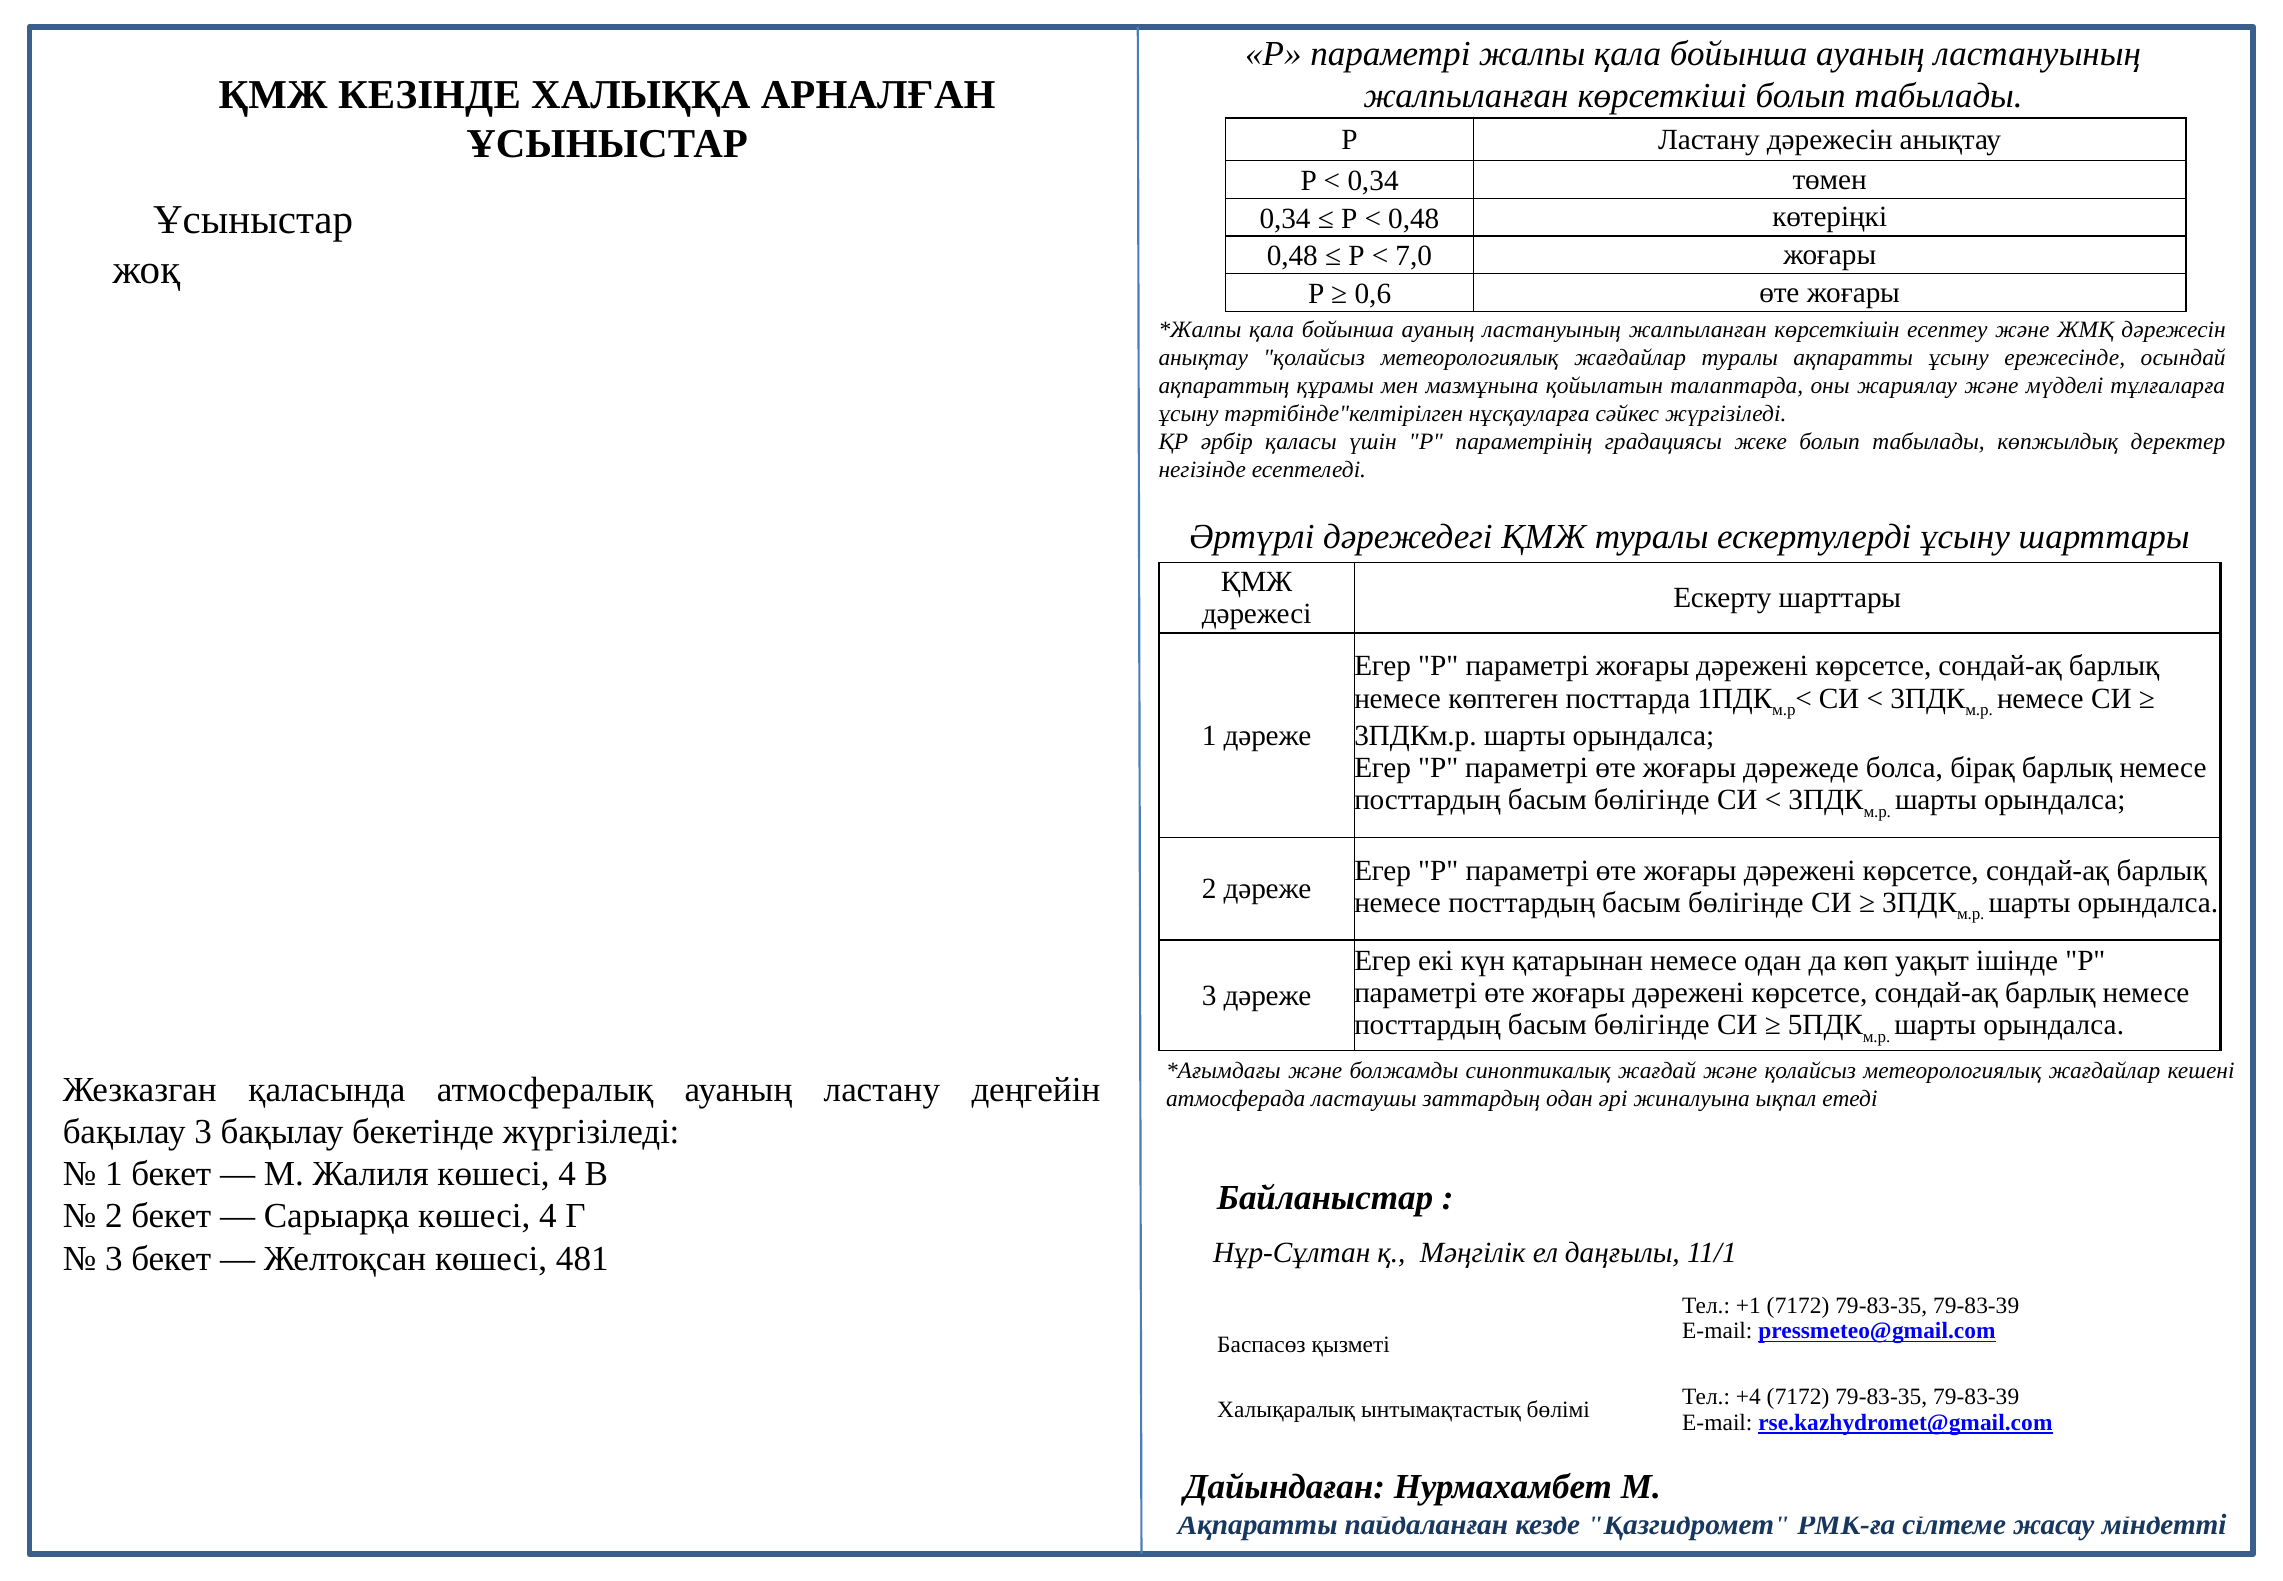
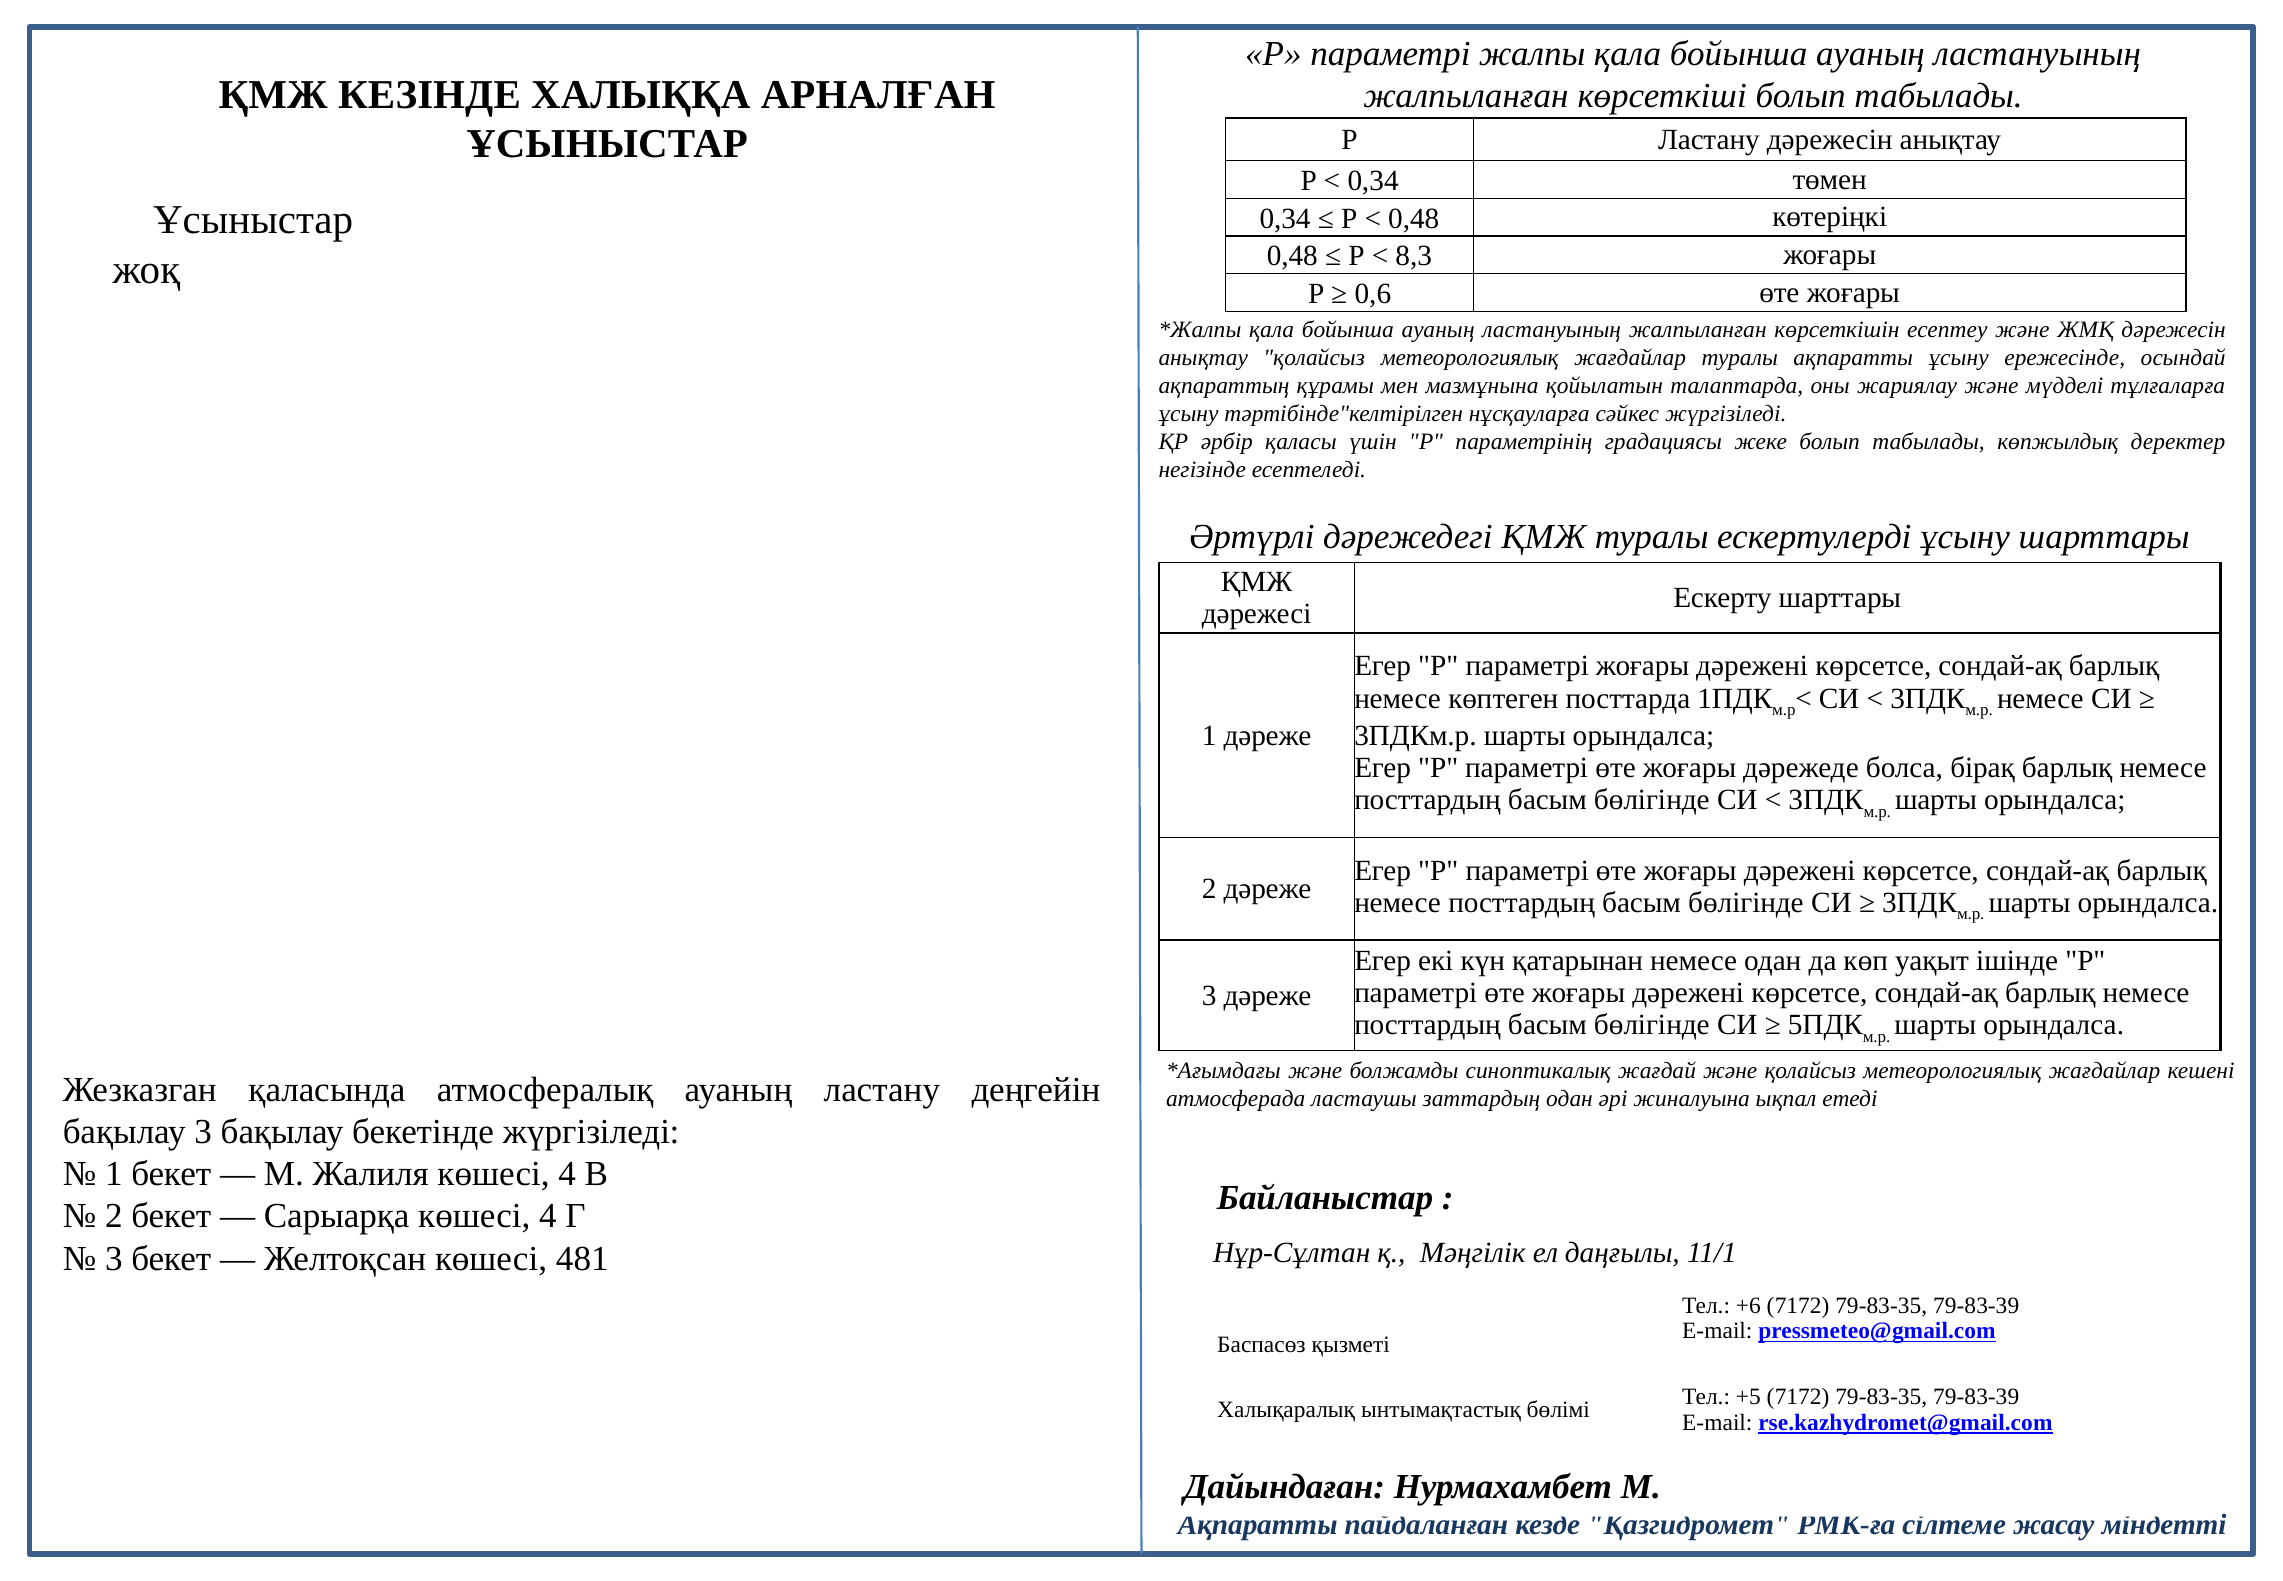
7,0: 7,0 -> 8,3 (1414, 256)
+1: +1 -> +6 (1748, 1305)
+4: +4 -> +5 (1748, 1396)
